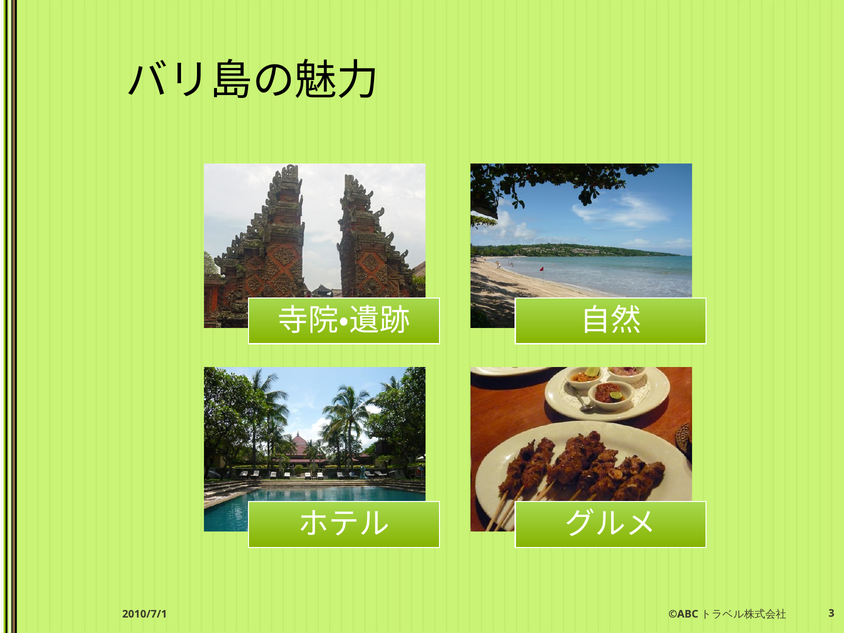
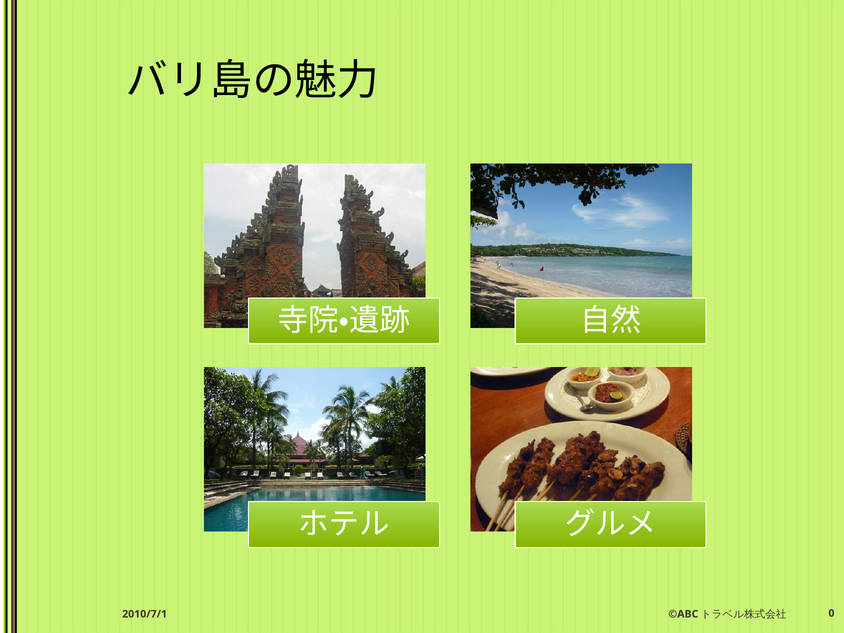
3: 3 -> 0 (831, 613)
